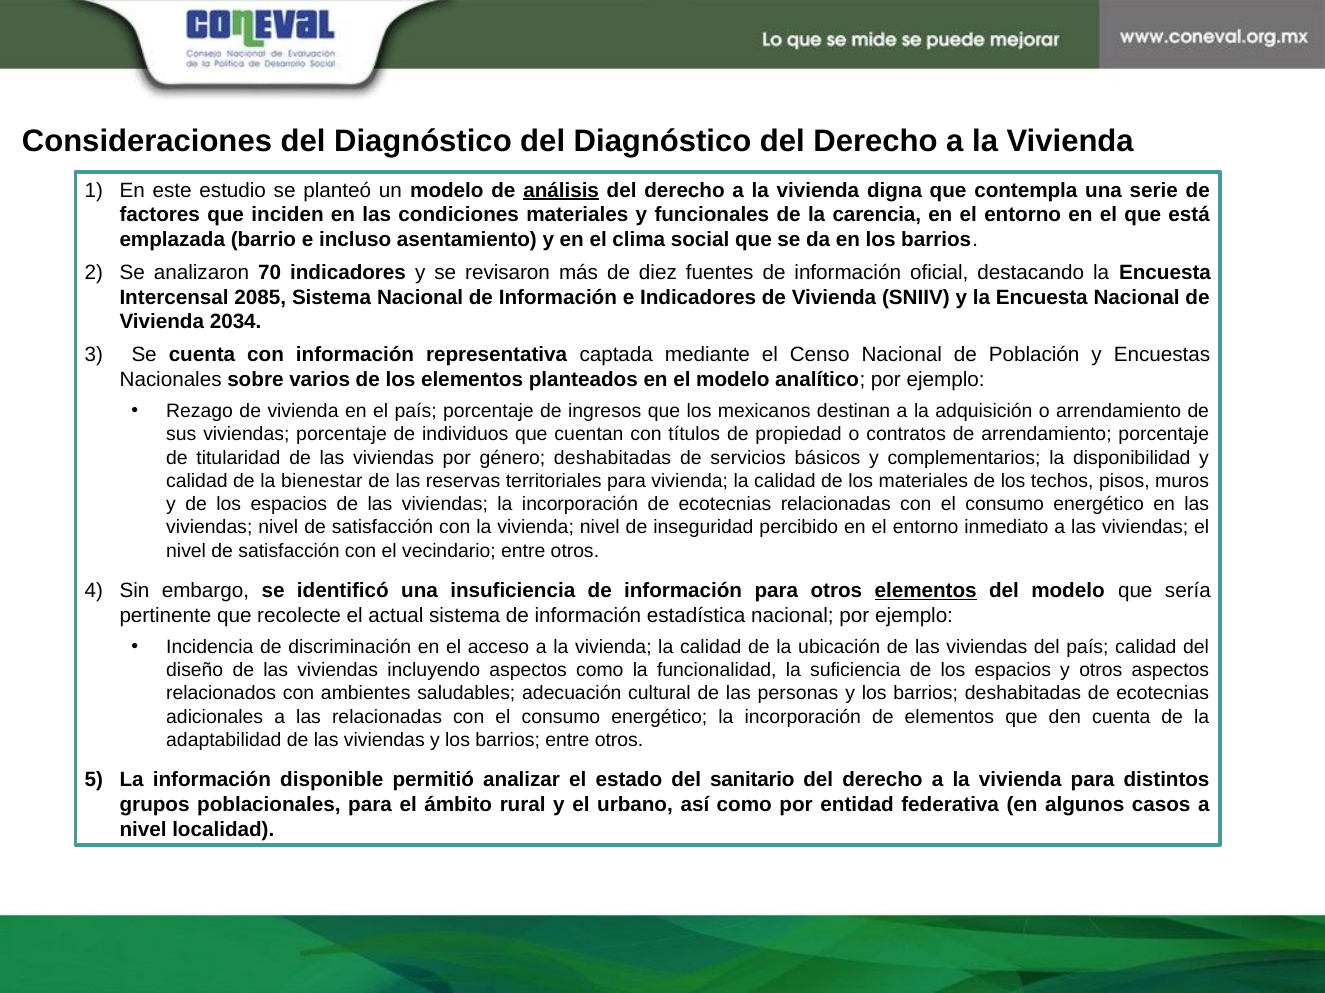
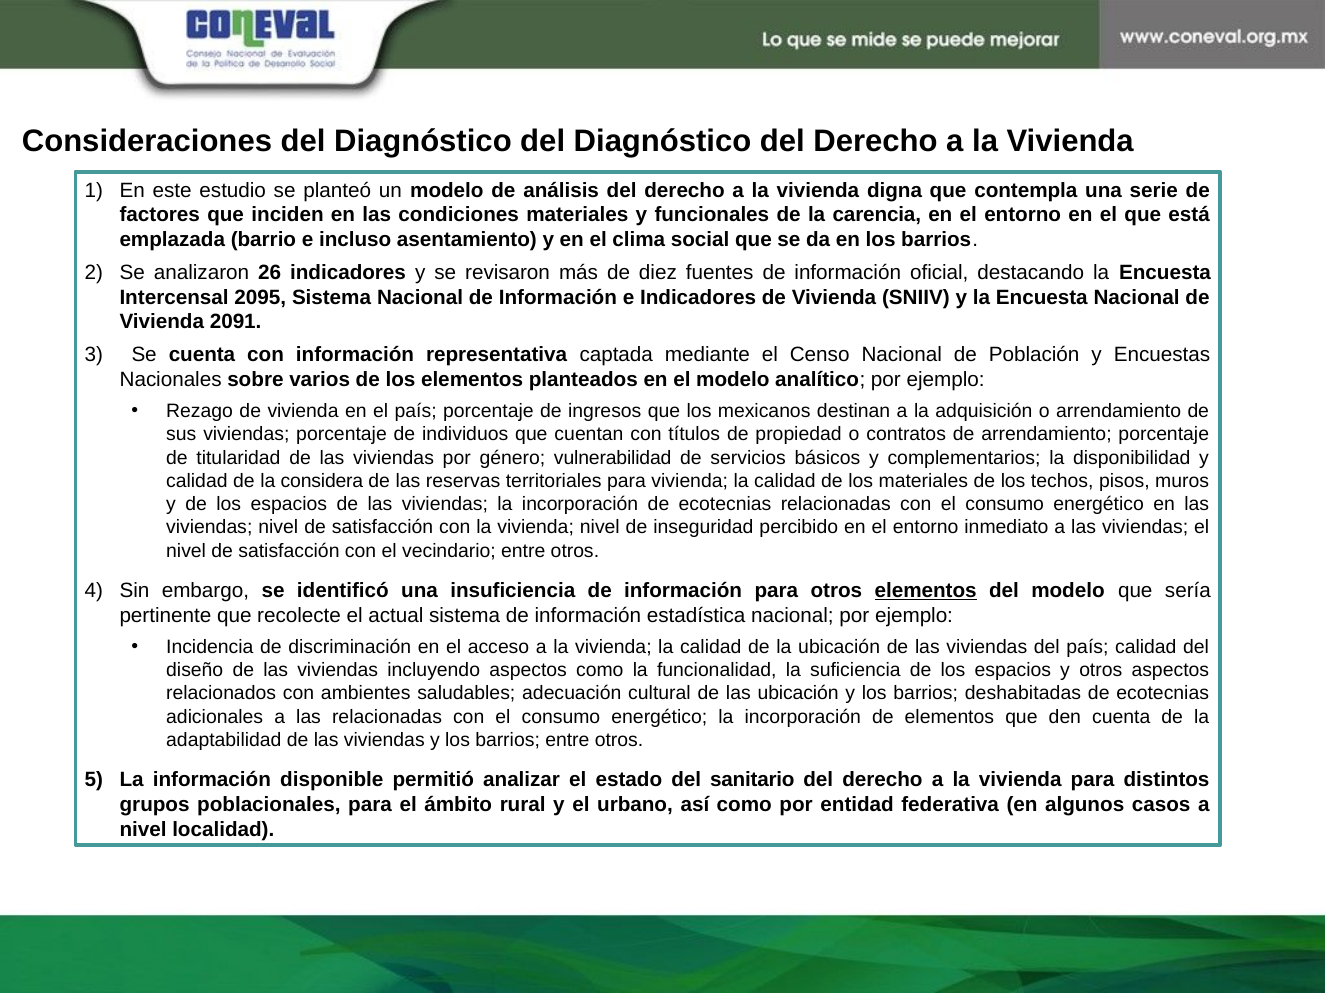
análisis underline: present -> none (561, 190)
70: 70 -> 26 (270, 273)
2085: 2085 -> 2095 (260, 297)
2034: 2034 -> 2091 (236, 322)
género deshabitadas: deshabitadas -> vulnerabilidad (613, 458)
bienestar: bienestar -> considera (322, 481)
las personas: personas -> ubicación (798, 694)
